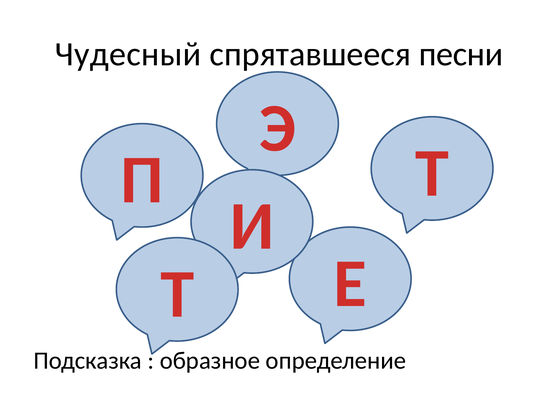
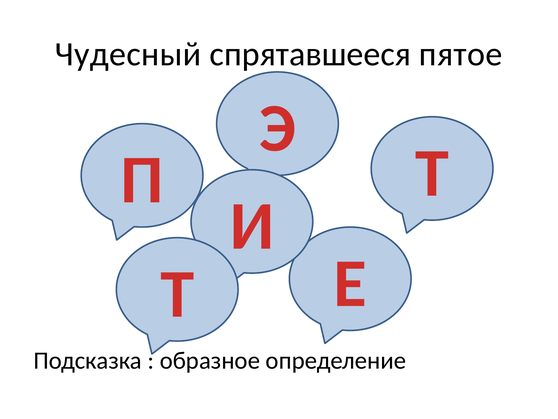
песни: песни -> пятое (461, 54)
